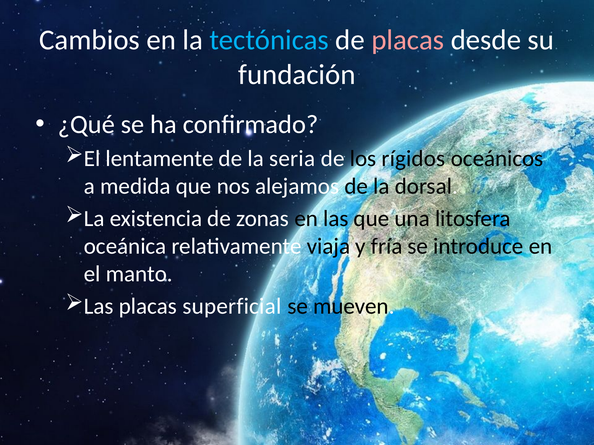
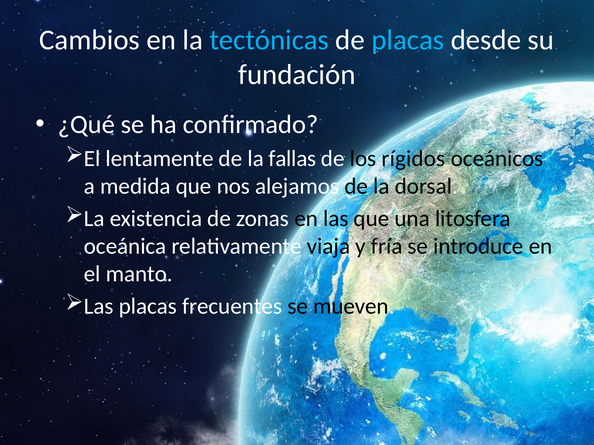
placas colour: pink -> light blue (408, 40)
seria: seria -> fallas (292, 159)
superficial: superficial -> frecuentes (232, 307)
